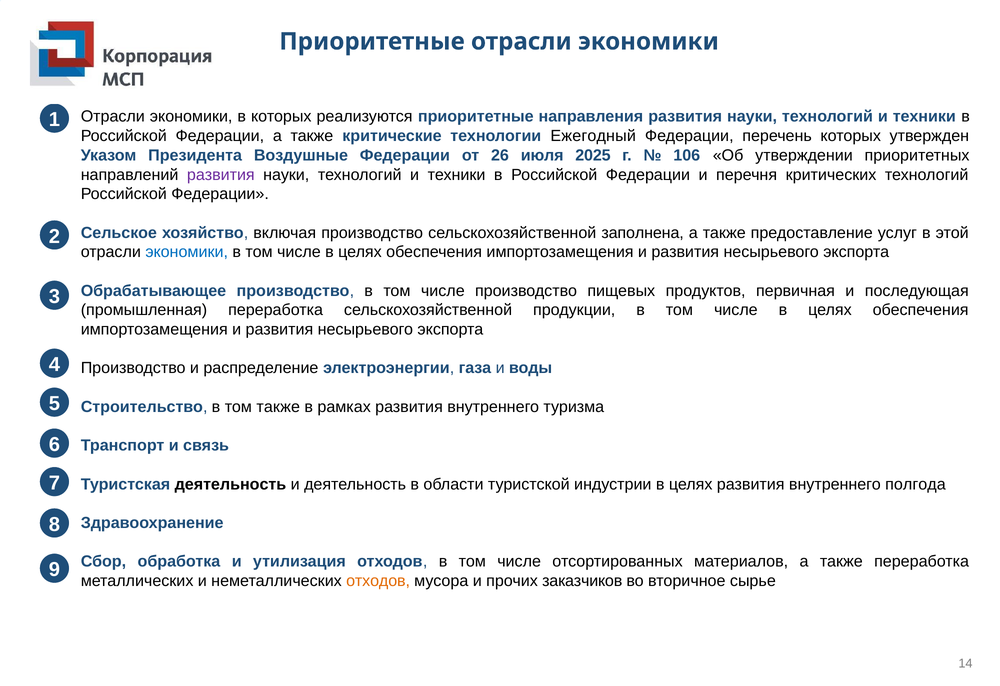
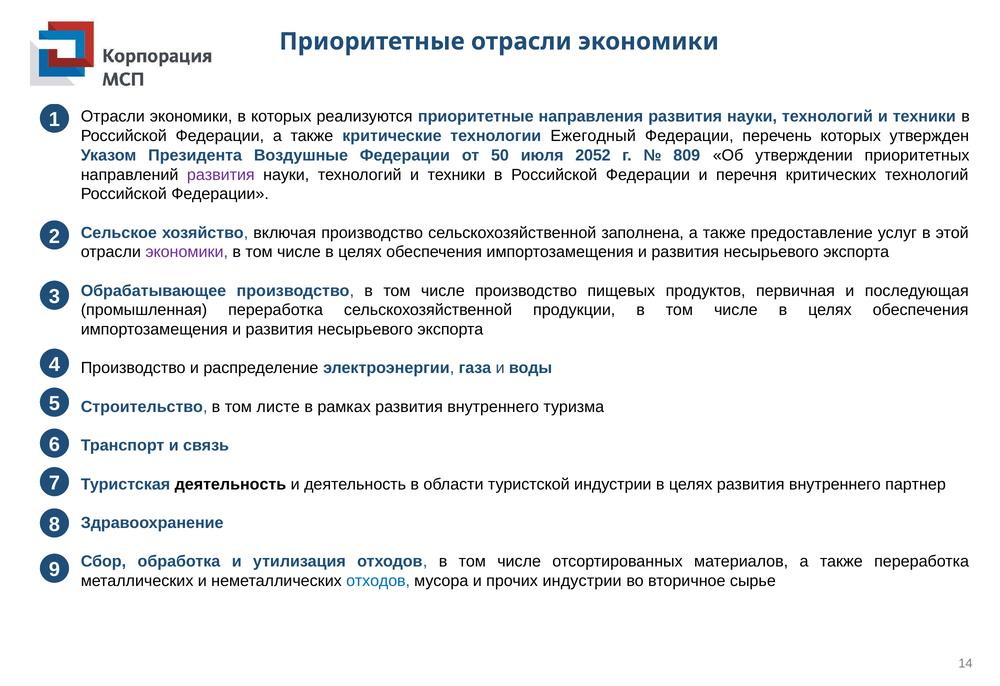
26: 26 -> 50 (500, 155)
2025: 2025 -> 2052 (593, 155)
106: 106 -> 809 (687, 155)
экономики colour: blue -> purple (187, 252)
том также: также -> листе (278, 407)
полгода: полгода -> партнер (916, 484)
отходов colour: orange -> blue (378, 581)
прочих заказчиков: заказчиков -> индустрии (582, 581)
